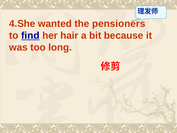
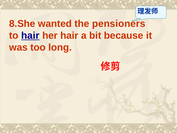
4.She: 4.She -> 8.She (22, 24)
to find: find -> hair (30, 35)
